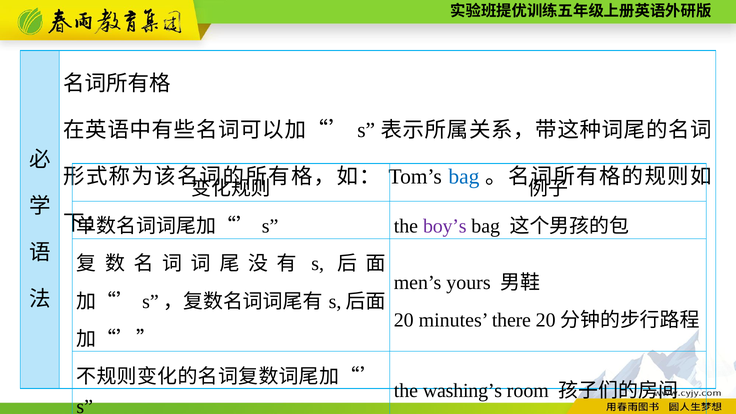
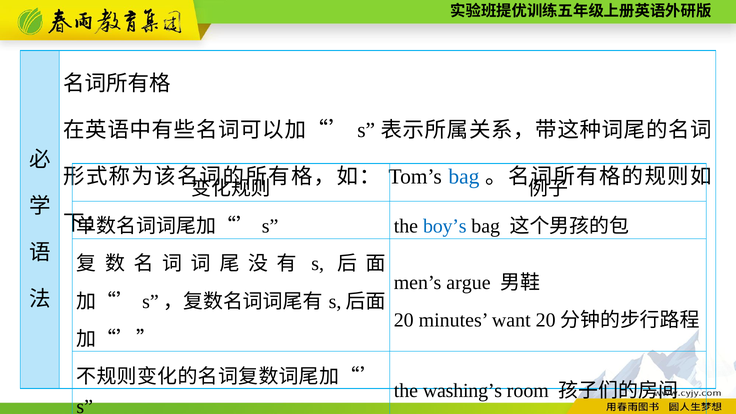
boy’s colour: purple -> blue (445, 226)
yours: yours -> argue (468, 283)
there: there -> want (511, 320)
